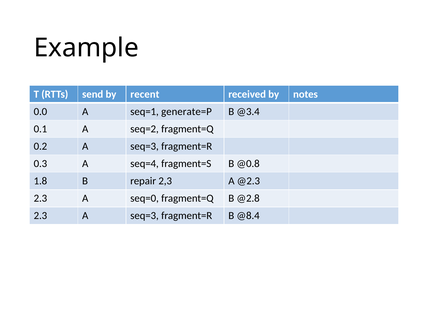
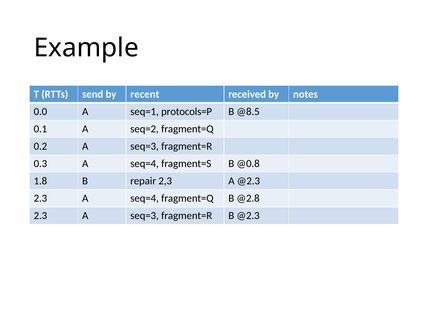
generate=P: generate=P -> protocols=P (187, 112)
@3.4: @3.4 -> @8.5 (248, 112)
2.3 A seq=0: seq=0 -> seq=4 (145, 198)
B @8.4: @8.4 -> @2.3 (248, 216)
